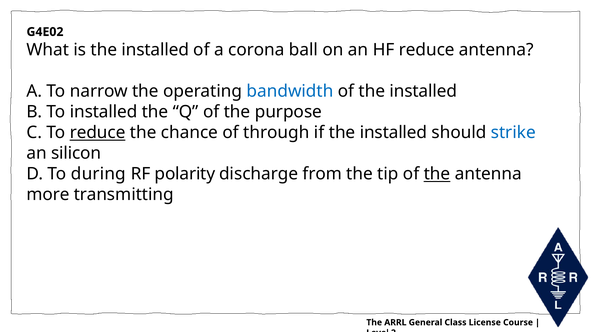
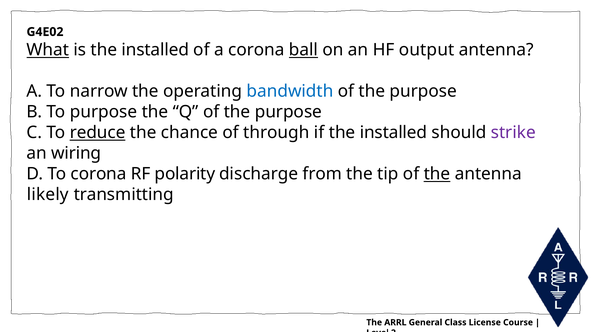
What underline: none -> present (48, 50)
ball underline: none -> present (303, 50)
HF reduce: reduce -> output (427, 50)
installed: installed -> purpose (423, 91)
To installed: installed -> purpose (104, 112)
strike colour: blue -> purple (513, 133)
silicon: silicon -> wiring (76, 153)
To during: during -> corona (99, 174)
more: more -> likely (48, 195)
